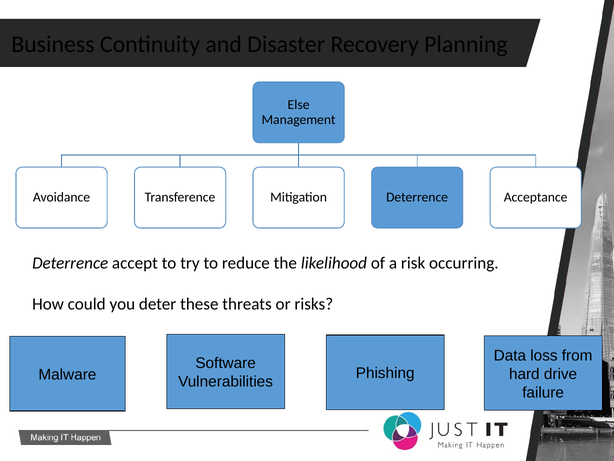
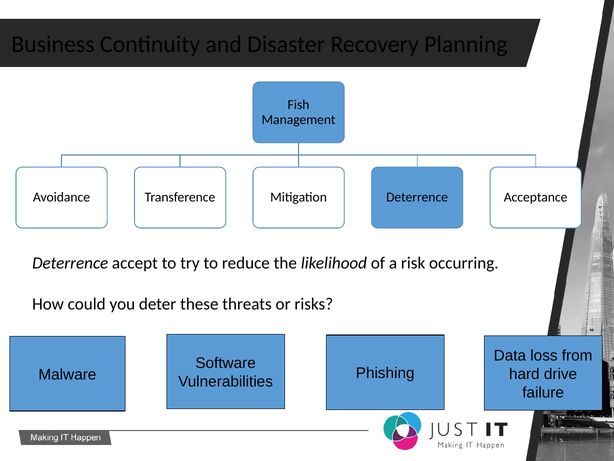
Else: Else -> Fish (299, 105)
